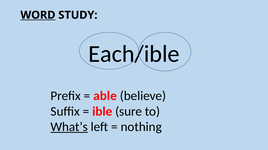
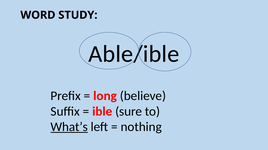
WORD underline: present -> none (38, 15)
Each/ible: Each/ible -> Able/ible (134, 54)
able: able -> long (105, 96)
